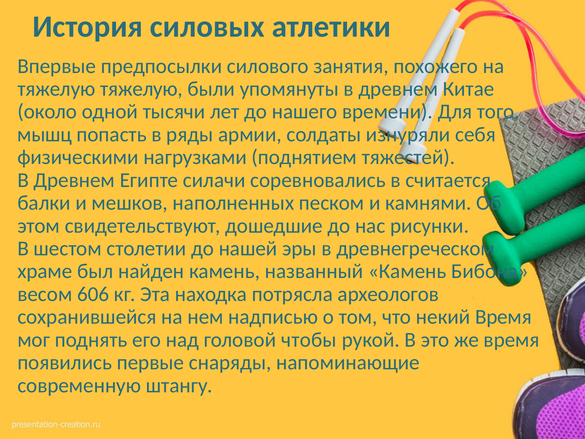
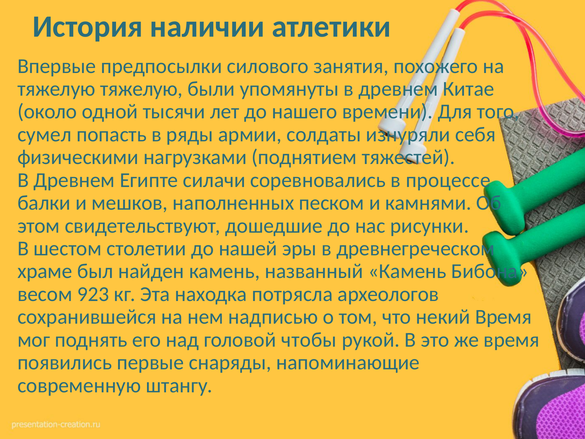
силовых: силовых -> наличии (207, 27)
мышц: мышц -> сумел (44, 134)
считается: считается -> процессе (448, 180)
606: 606 -> 923 (93, 294)
